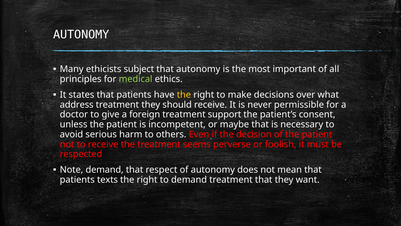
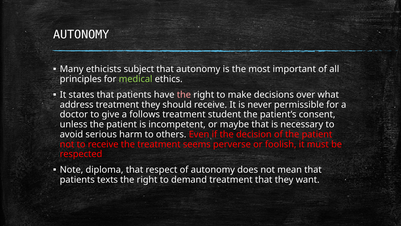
the colour: yellow -> pink (184, 95)
foreign: foreign -> follows (145, 114)
support: support -> student (225, 114)
Note demand: demand -> diploma (105, 170)
